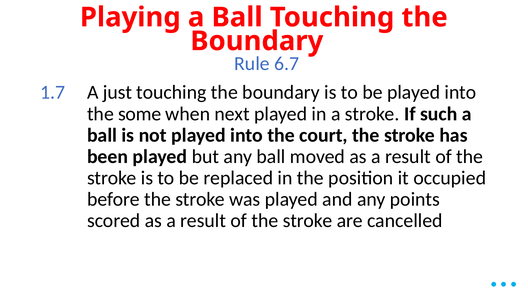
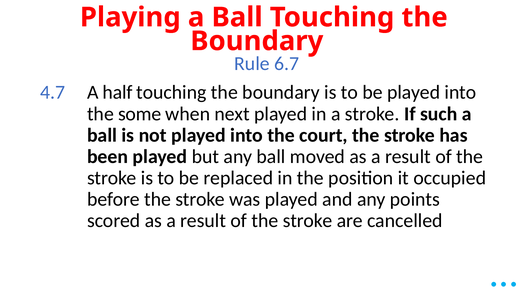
1.7: 1.7 -> 4.7 (53, 92)
just: just -> half (117, 92)
